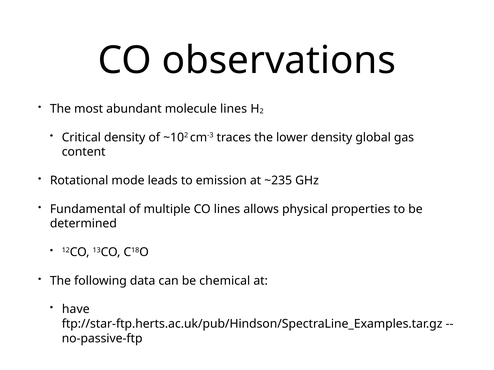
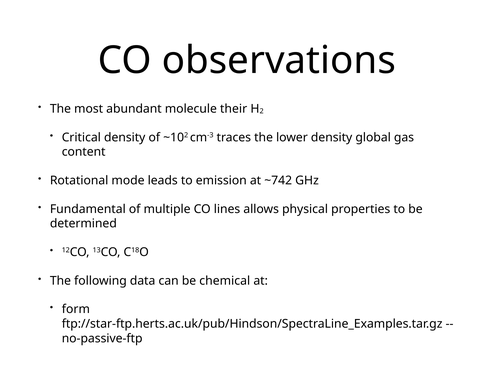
molecule lines: lines -> their (234, 109)
~235: ~235 -> ~742 (278, 181)
have: have -> form (76, 310)
